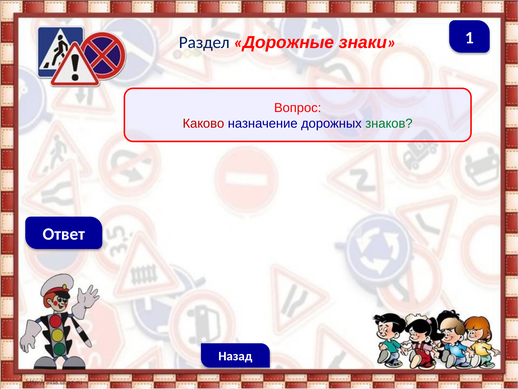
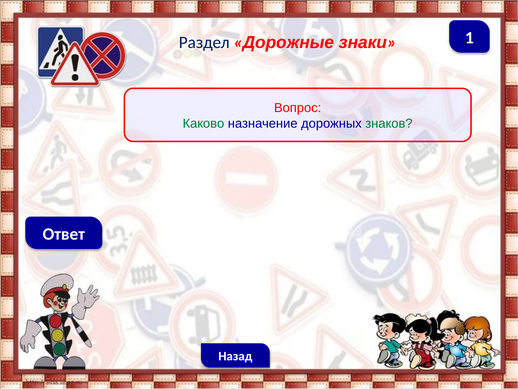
Каково colour: red -> green (203, 123)
